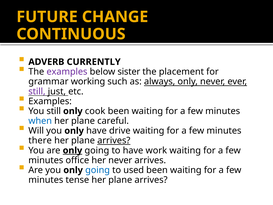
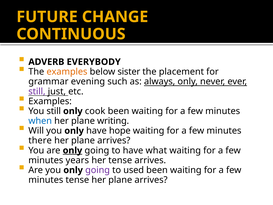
CURRENTLY: CURRENTLY -> EVERYBODY (94, 62)
examples colour: purple -> orange (67, 72)
working: working -> evening (88, 81)
careful: careful -> writing (113, 121)
drive: drive -> hope (120, 131)
arrives underline: present -> none (114, 140)
work: work -> what (156, 150)
office: office -> years (77, 160)
her never: never -> tense (120, 160)
going colour: blue -> purple (98, 170)
